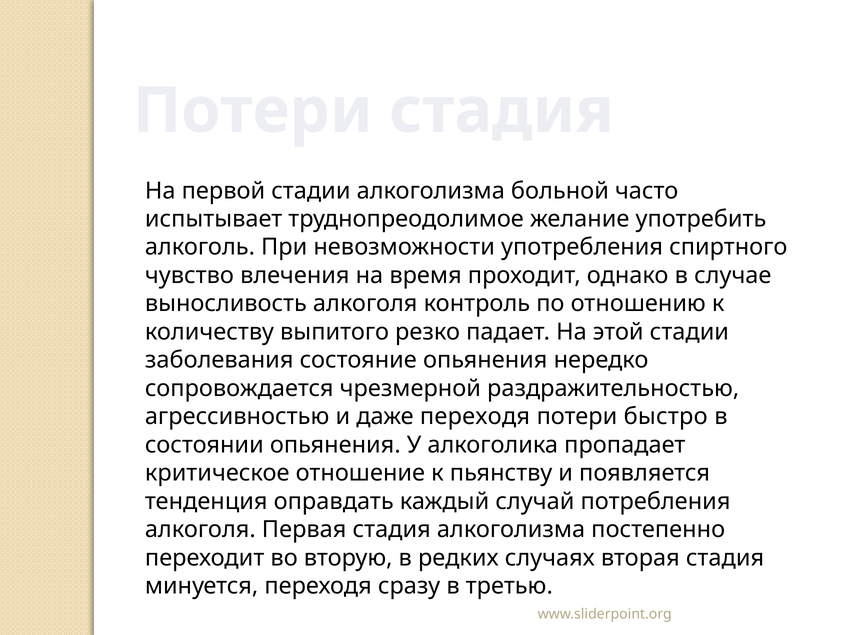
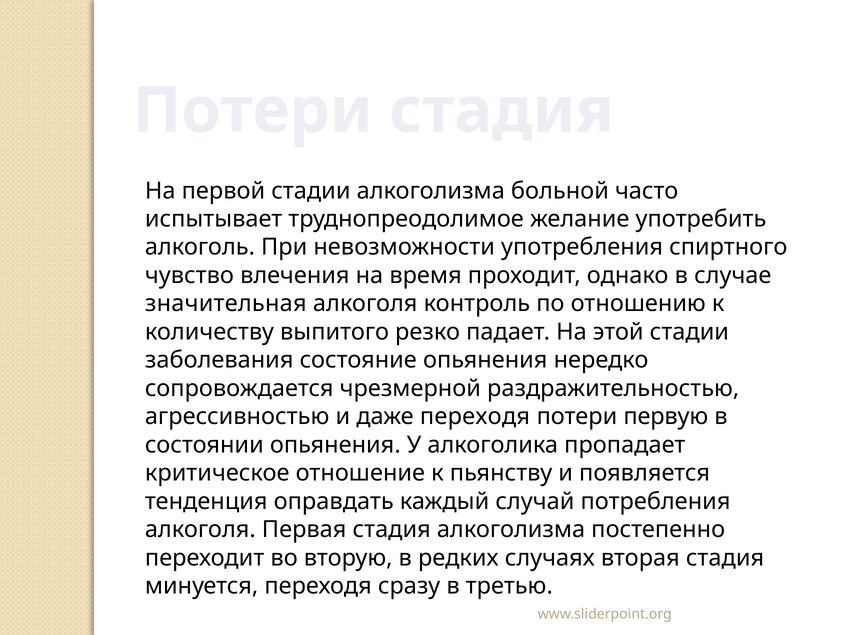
выносливость: выносливость -> значительная (226, 304)
быстро: быстро -> первую (666, 417)
